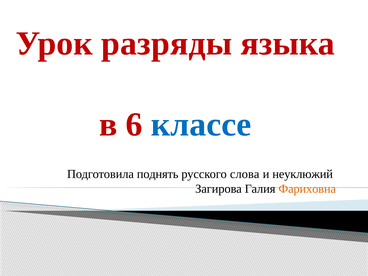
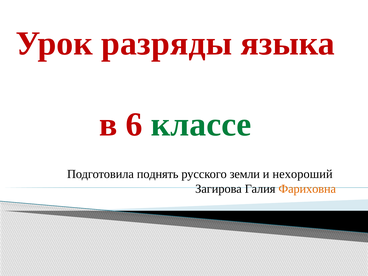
классе colour: blue -> green (201, 125)
слова: слова -> земли (245, 174)
неуклюжий: неуклюжий -> нехороший (303, 174)
